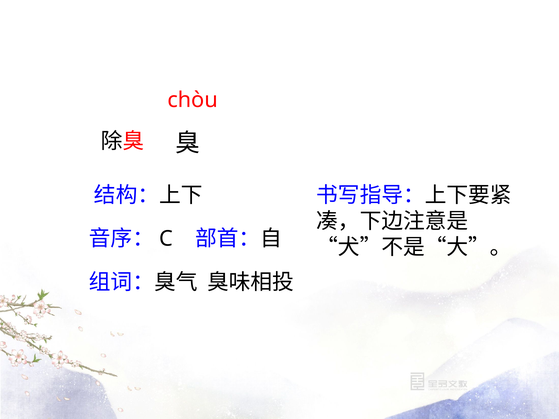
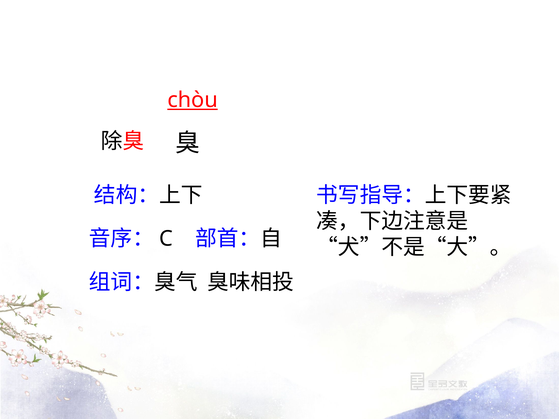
chòu underline: none -> present (193, 100)
